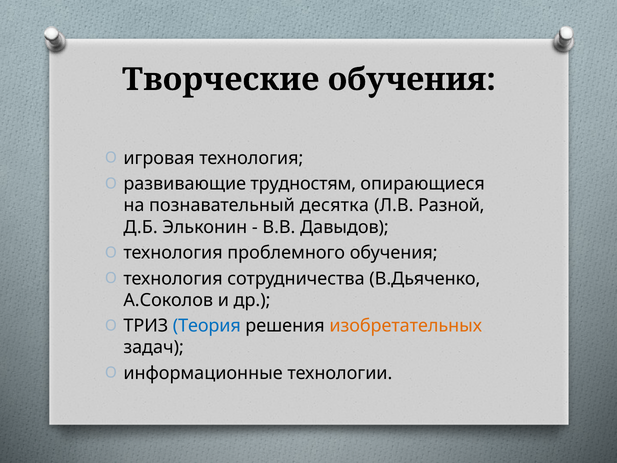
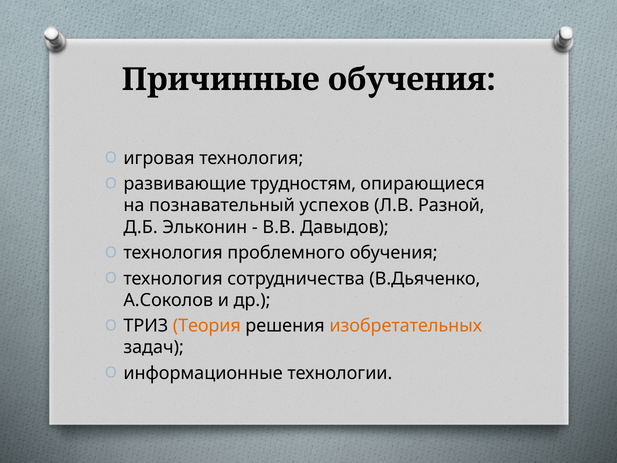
Творческие: Творческие -> Причинные (221, 79)
десятка: десятка -> успехов (334, 205)
Теория colour: blue -> orange (207, 326)
